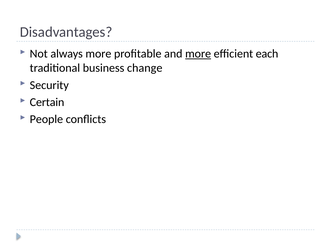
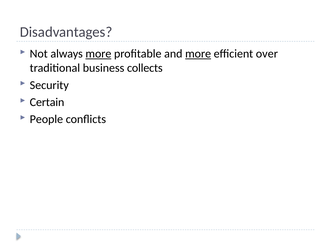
more underline: none -> present (98, 54)
each: each -> over (267, 54)
change: change -> collects (145, 68)
